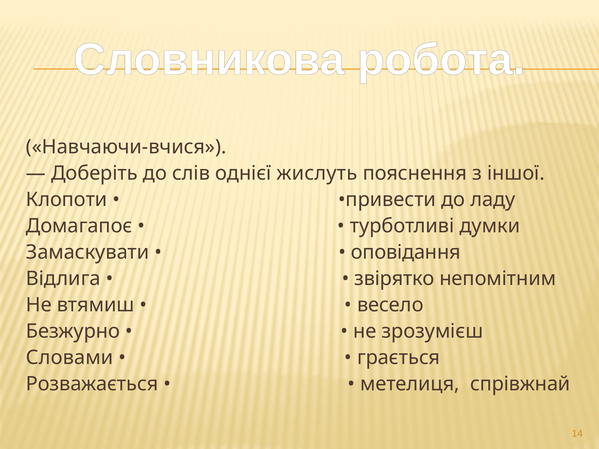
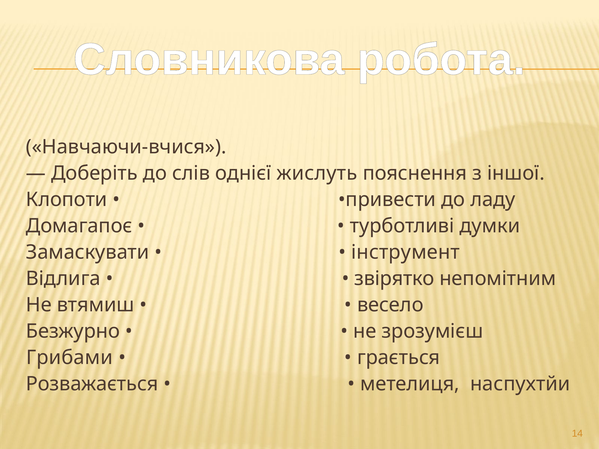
оповідання: оповідання -> інструмент (406, 252)
Словами: Словами -> Грибами (70, 358)
спрівжнай: спрівжнай -> наспухтйи (520, 384)
